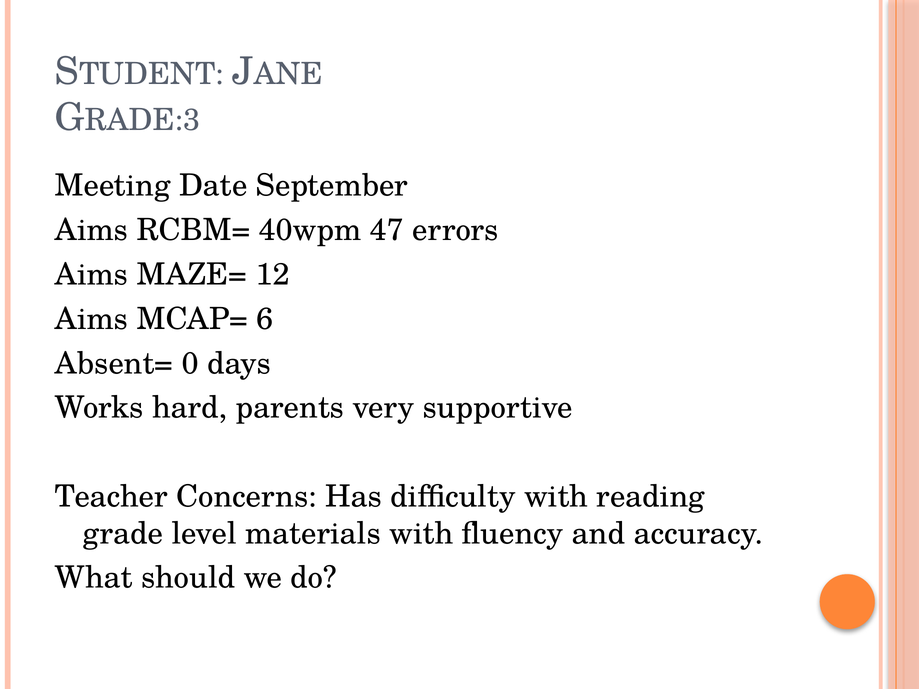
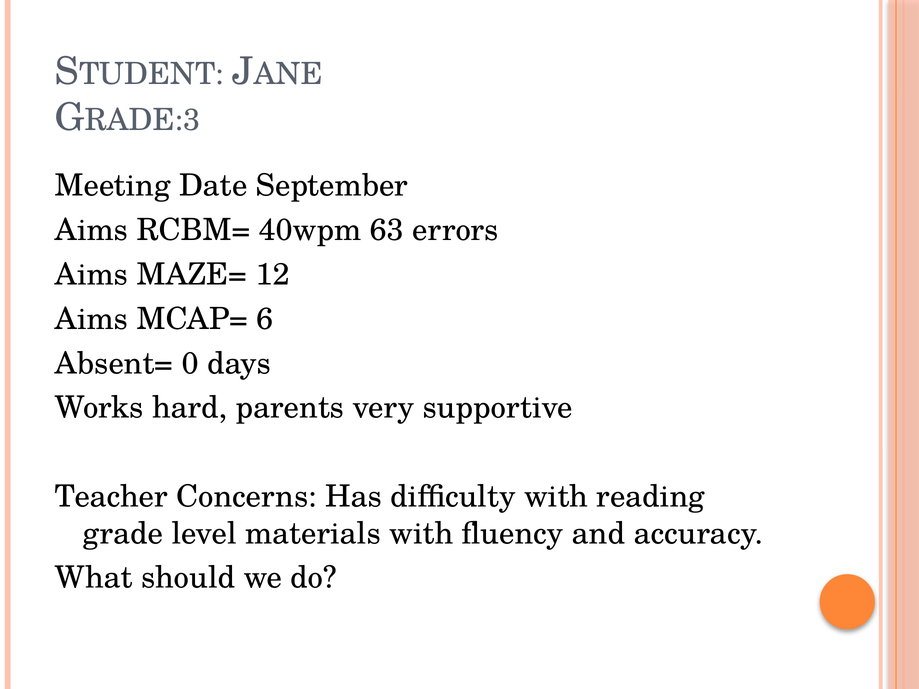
47: 47 -> 63 (387, 230)
